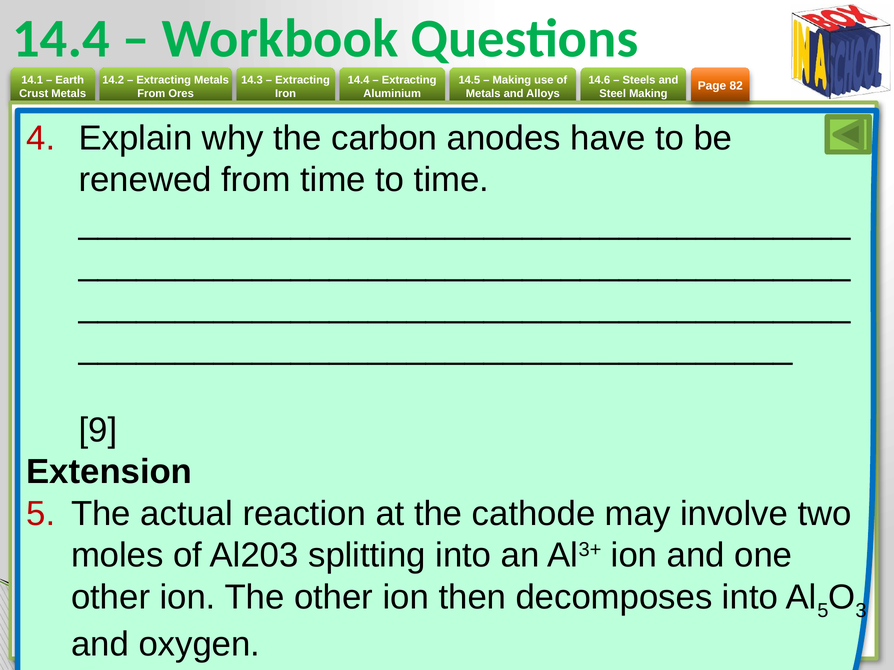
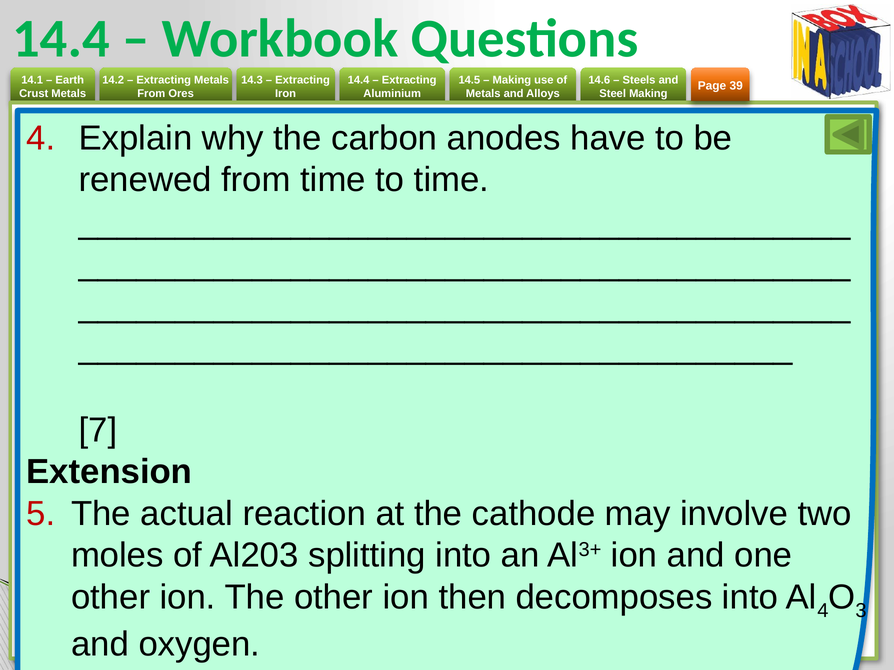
82: 82 -> 39 (736, 86)
9: 9 -> 7 (98, 431)
5: 5 -> 4 (823, 611)
